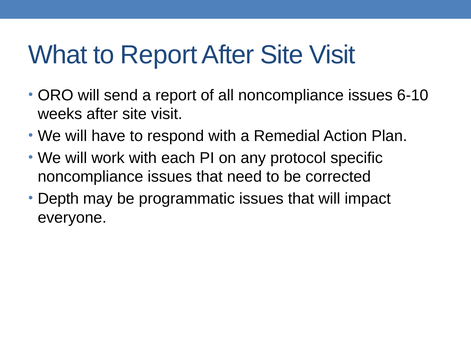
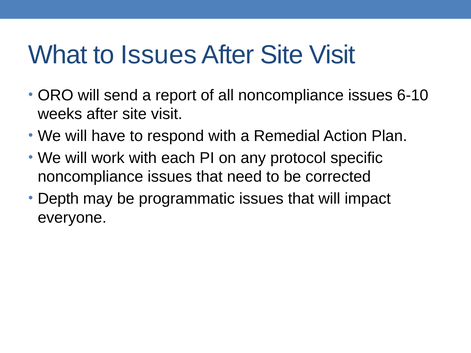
to Report: Report -> Issues (159, 55)
